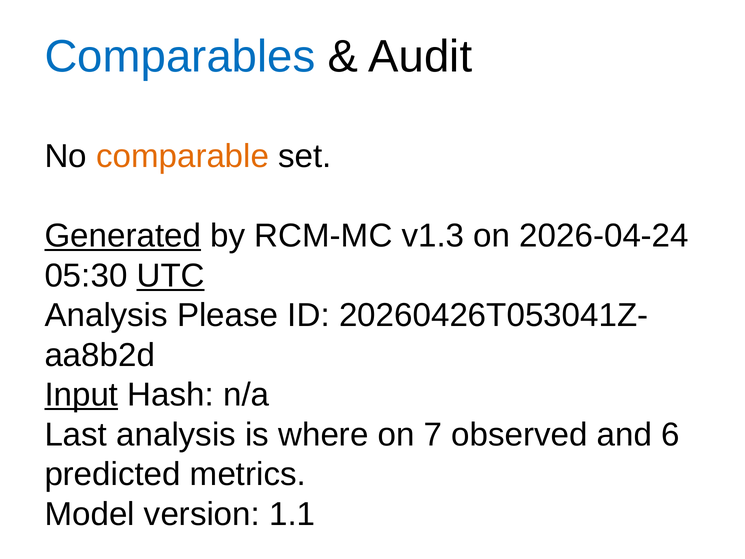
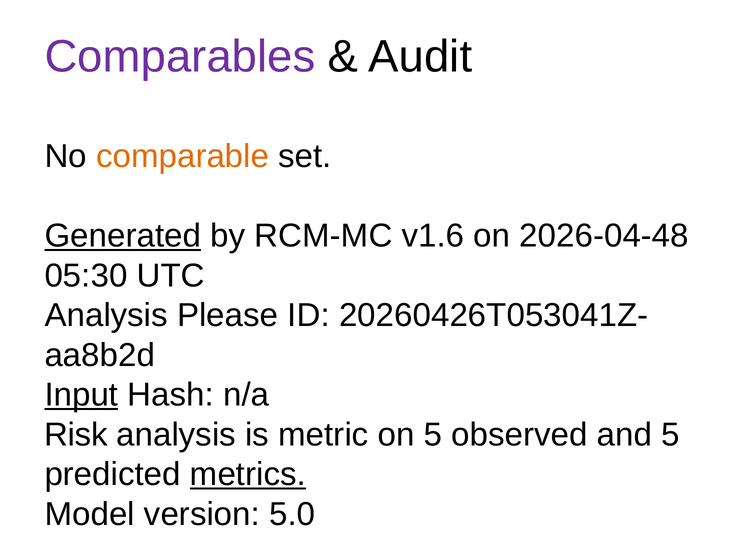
Comparables colour: blue -> purple (180, 57)
v1.3: v1.3 -> v1.6 (433, 236)
2026-04-24: 2026-04-24 -> 2026-04-48 (604, 236)
UTC underline: present -> none (171, 275)
Last: Last -> Risk (76, 434)
where: where -> metric (323, 434)
on 7: 7 -> 5 (433, 434)
and 6: 6 -> 5 (671, 434)
metrics underline: none -> present (248, 474)
1.1: 1.1 -> 5.0 (292, 514)
